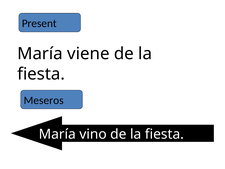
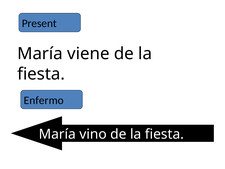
Meseros: Meseros -> Enfermo (44, 100)
